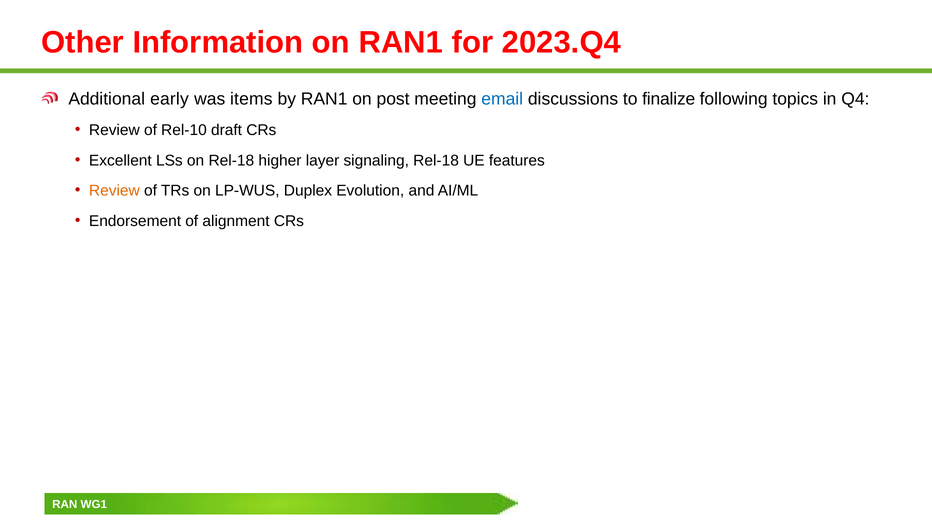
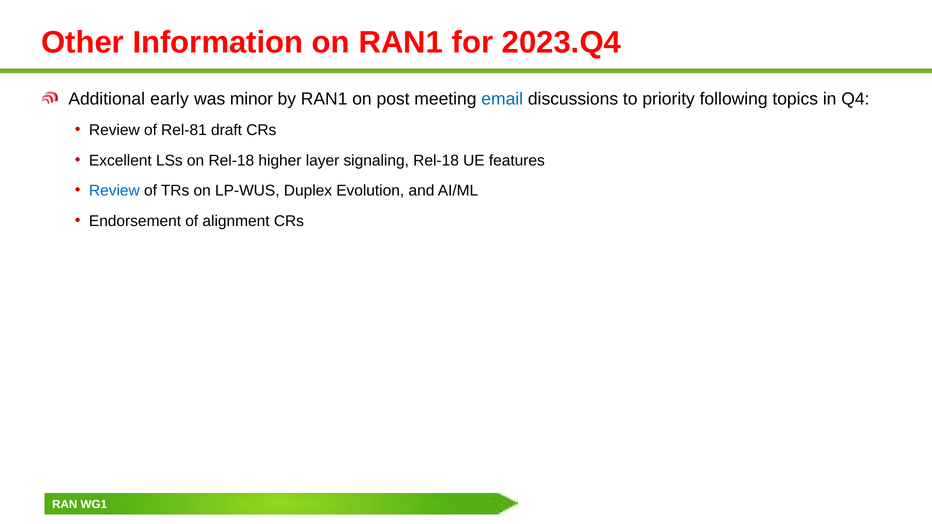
items: items -> minor (251, 99)
finalize: finalize -> priority (669, 99)
Rel-10: Rel-10 -> Rel-81 (184, 130)
Review colour: orange -> blue (114, 191)
